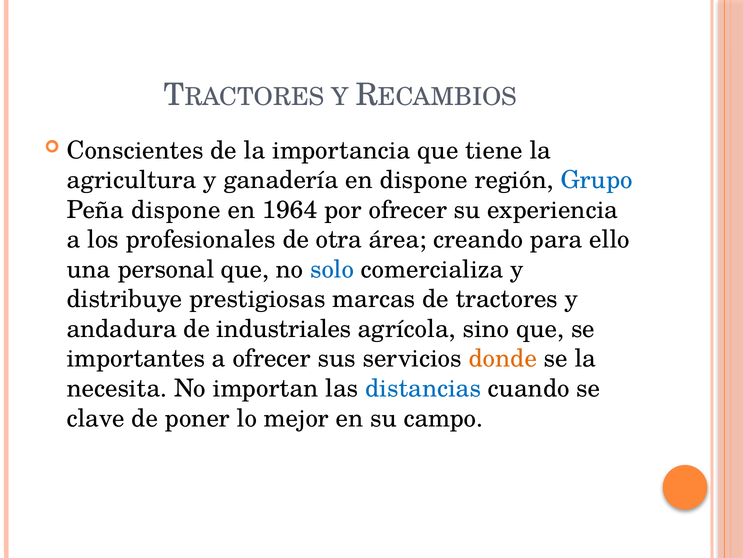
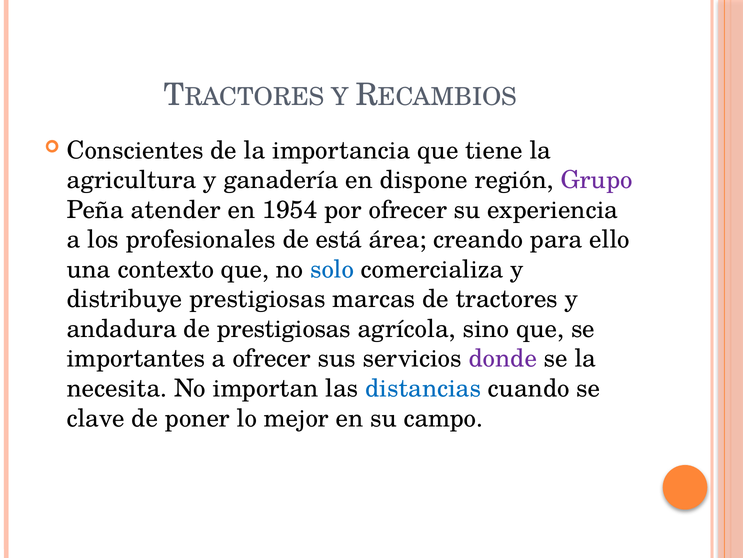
Grupo colour: blue -> purple (597, 180)
Peña dispone: dispone -> atender (176, 210)
1964: 1964 -> 1954 (290, 210)
otra: otra -> está (339, 239)
personal: personal -> contexto (166, 269)
de industriales: industriales -> prestigiosas (284, 329)
donde colour: orange -> purple (503, 358)
